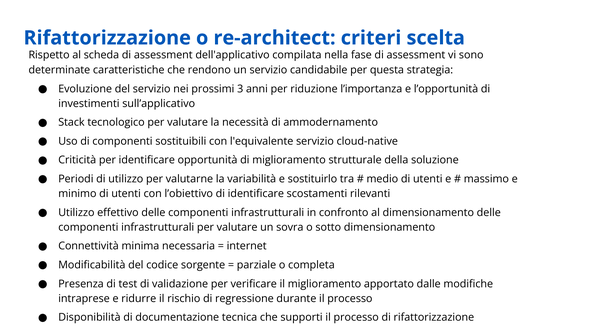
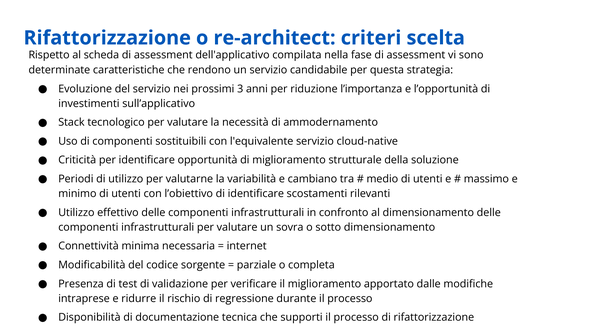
sostituirlo: sostituirlo -> cambiano (312, 179)
